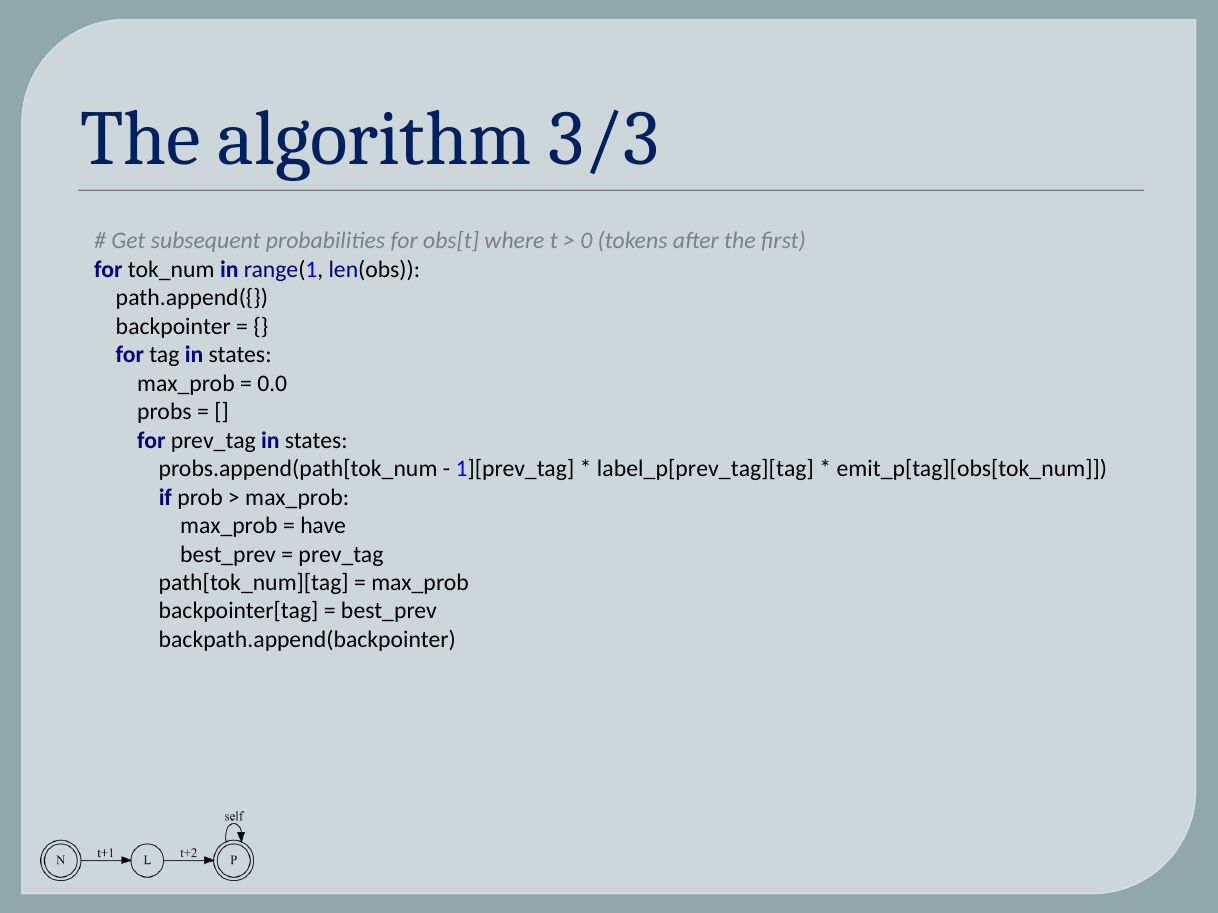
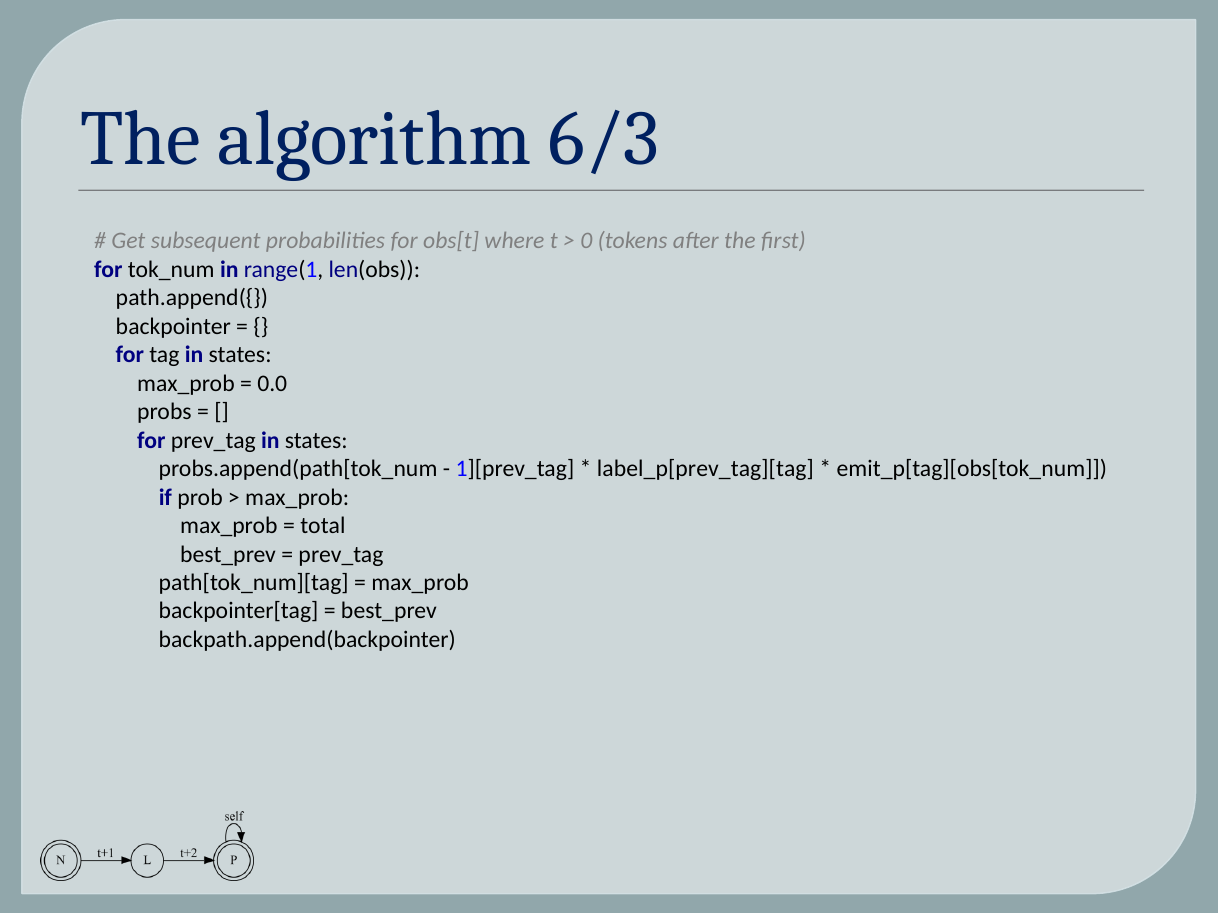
3/3: 3/3 -> 6/3 (604, 139)
have: have -> total (323, 526)
